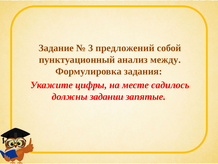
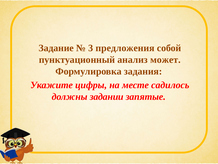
предложений: предложений -> предложения (125, 48)
между: между -> может (165, 60)
